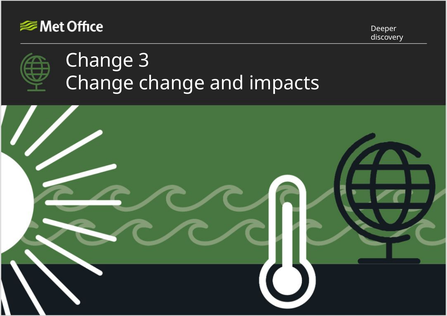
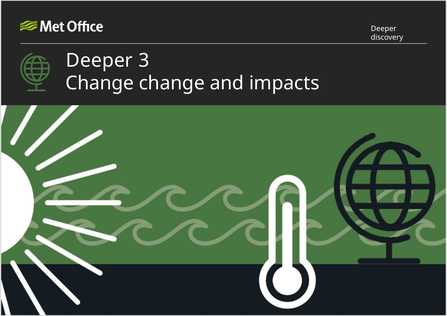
Change: Change -> Deeper (99, 60)
